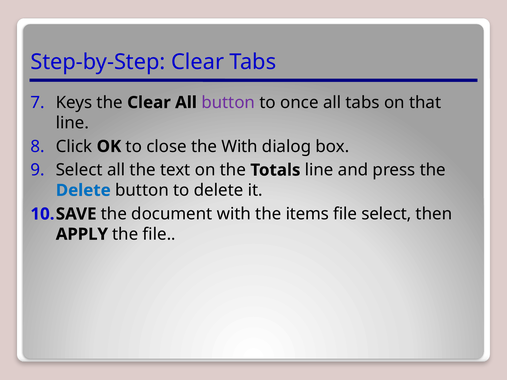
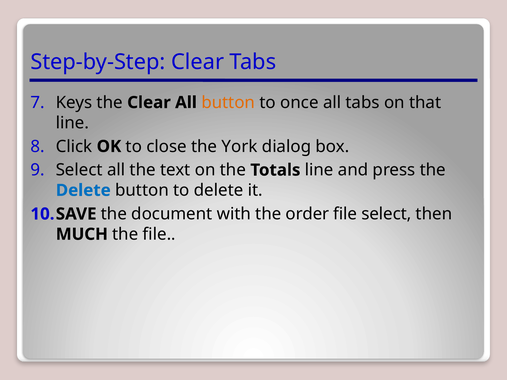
button colour: purple -> orange (228, 103)
the With: With -> York (240, 147)
items: items -> order (307, 214)
APPLY: APPLY -> MUCH (82, 234)
